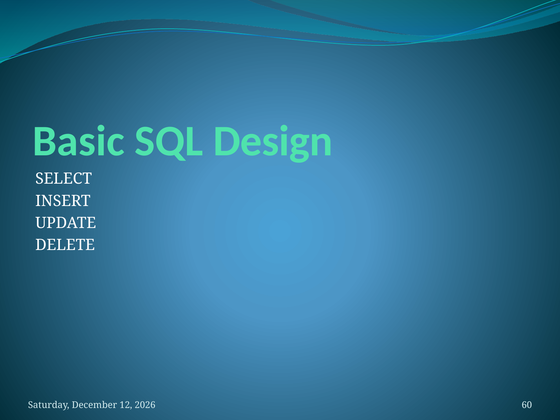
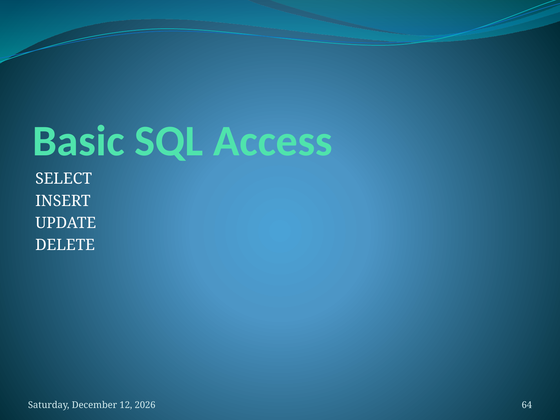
Design: Design -> Access (273, 141)
60: 60 -> 64 (527, 405)
